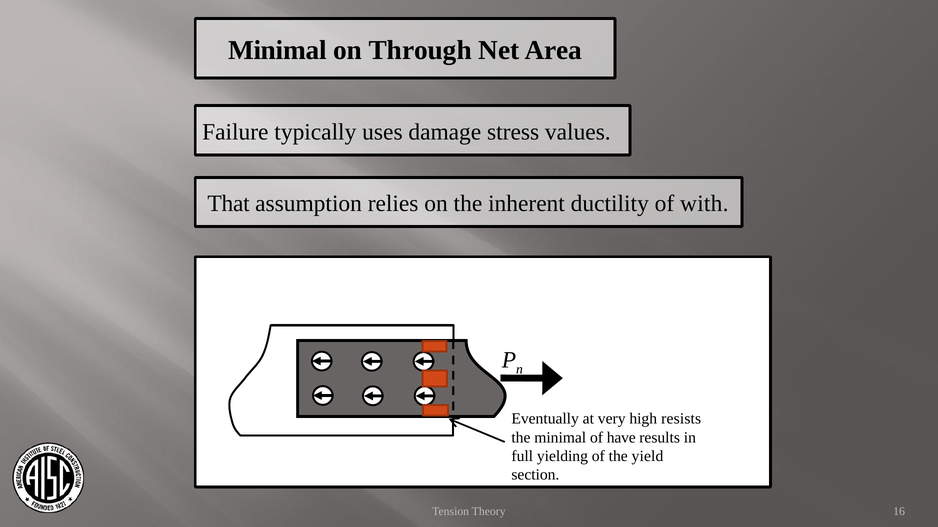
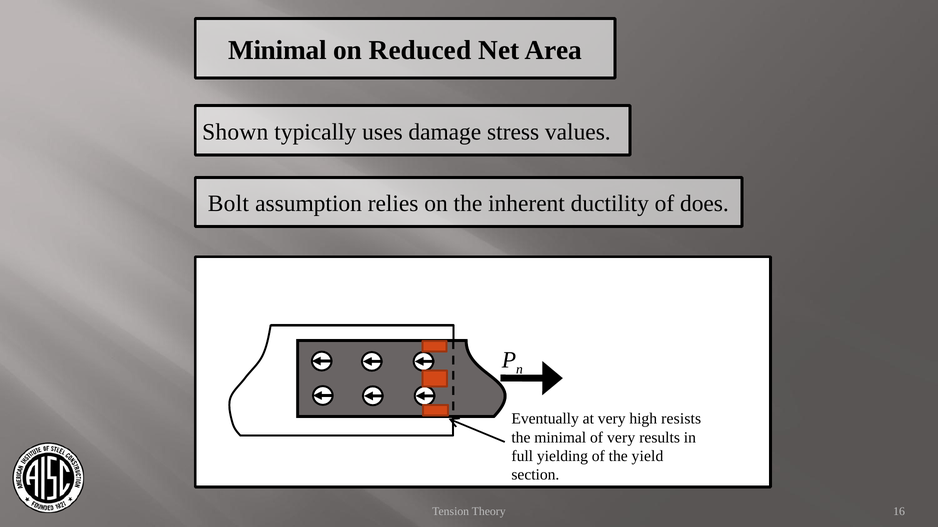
Through: Through -> Reduced (420, 50)
Failure: Failure -> Shown (235, 132)
That: That -> Bolt (228, 204)
with: with -> does (704, 204)
of have: have -> very (621, 438)
